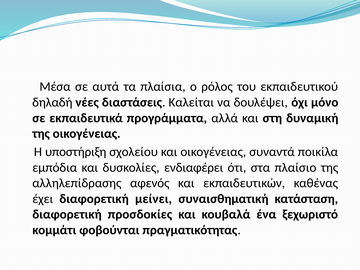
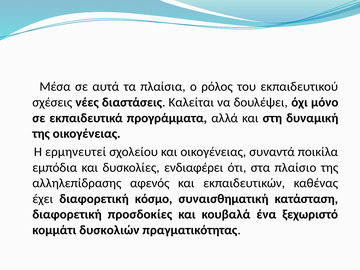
δηλαδή: δηλαδή -> σχέσεις (52, 102)
υποστήριξη: υποστήριξη -> ερμηνευτεί (76, 152)
μείνει: μείνει -> κόσμο (154, 199)
φοβούνται: φοβούνται -> δυσκολιών (109, 230)
